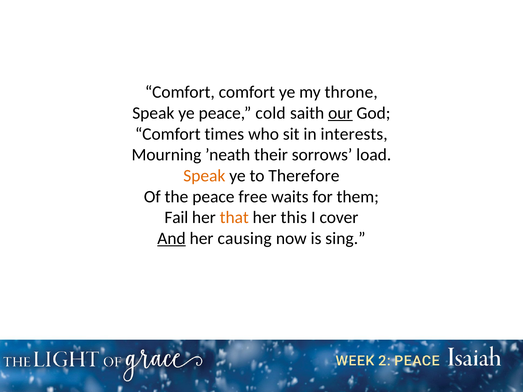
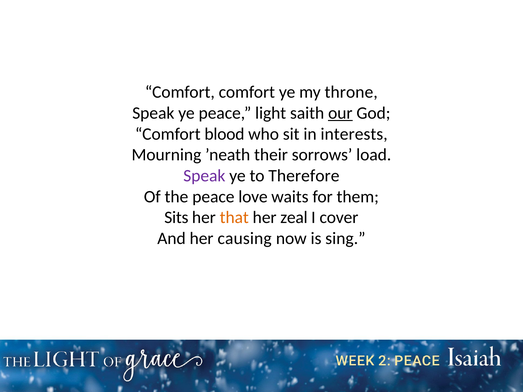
cold: cold -> light (271, 113)
times: times -> blood (224, 134)
Speak colour: orange -> purple (204, 176)
free: free -> love (253, 197)
Fail: Fail -> Sits (176, 218)
this: this -> zeal (294, 218)
And underline: present -> none (171, 239)
